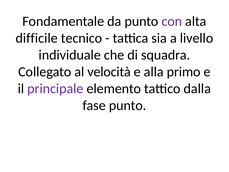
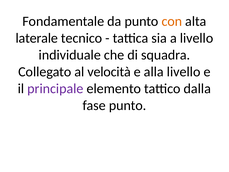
con colour: purple -> orange (172, 21)
difficile: difficile -> laterale (37, 38)
alla primo: primo -> livello (184, 72)
